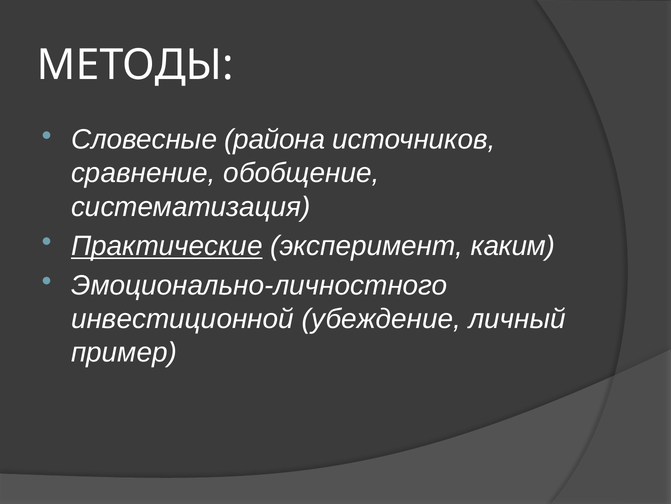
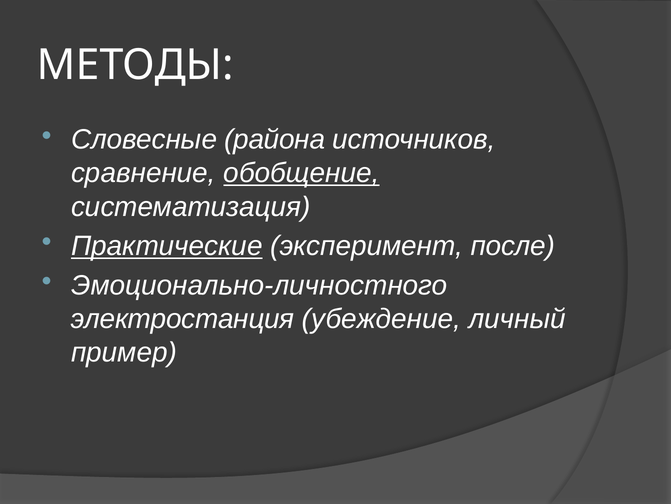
обобщение underline: none -> present (301, 173)
каким: каким -> после (513, 246)
инвестиционной: инвестиционной -> электростанция (183, 318)
